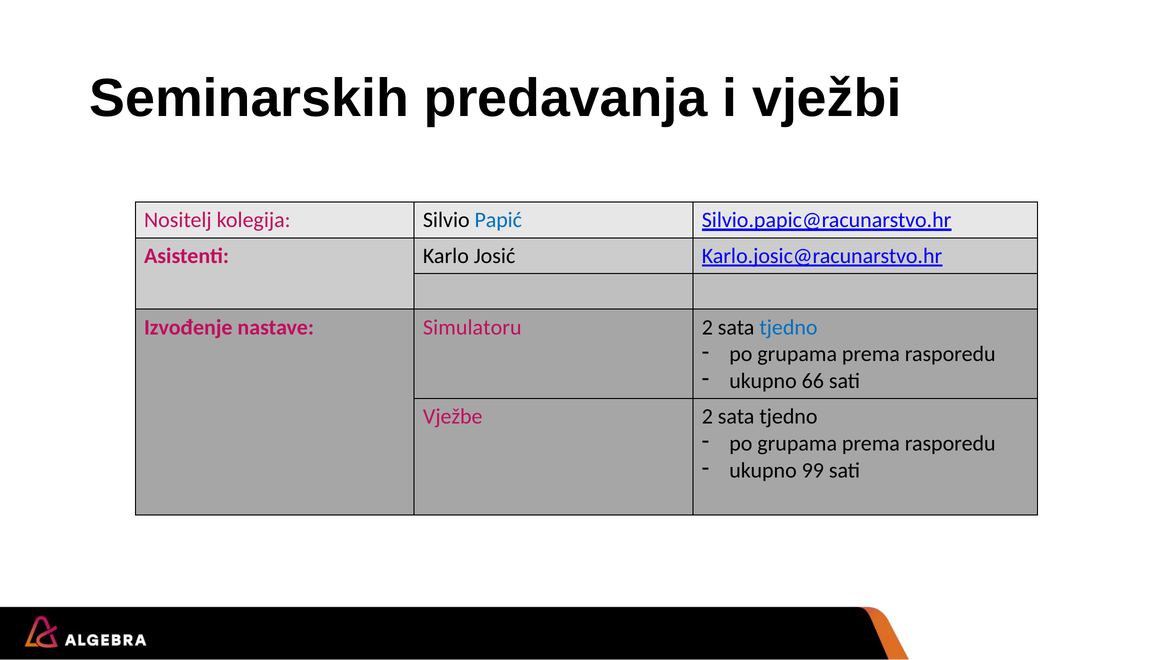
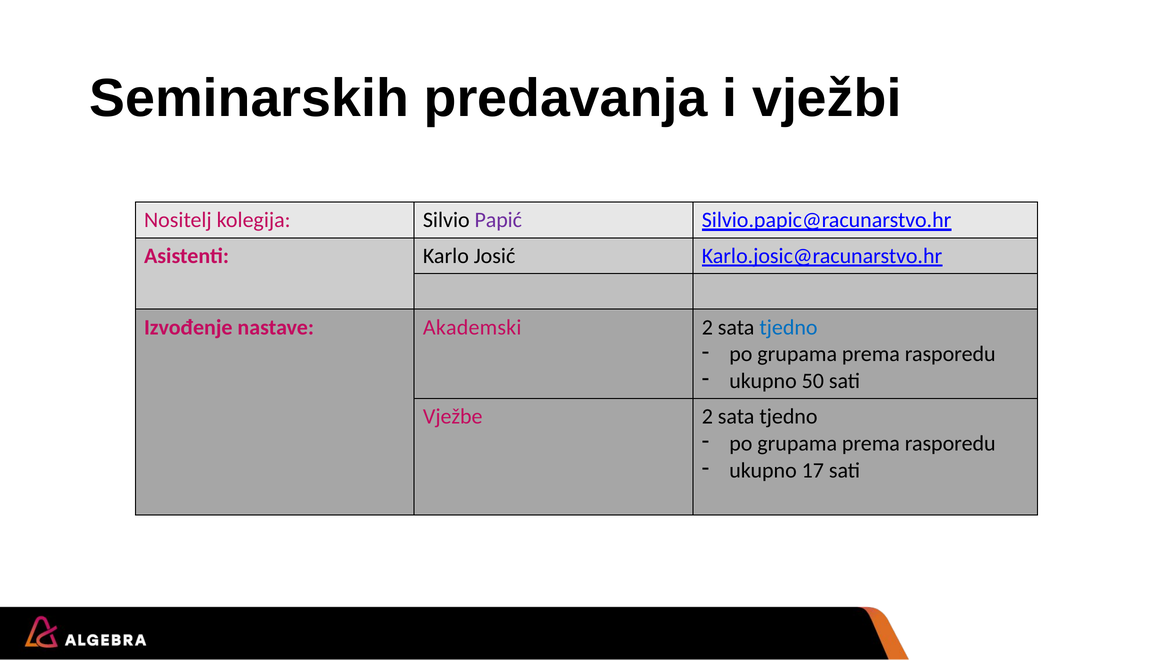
Papić colour: blue -> purple (498, 220)
Simulatoru: Simulatoru -> Akademski (472, 327)
66: 66 -> 50 (813, 381)
99: 99 -> 17 (813, 470)
